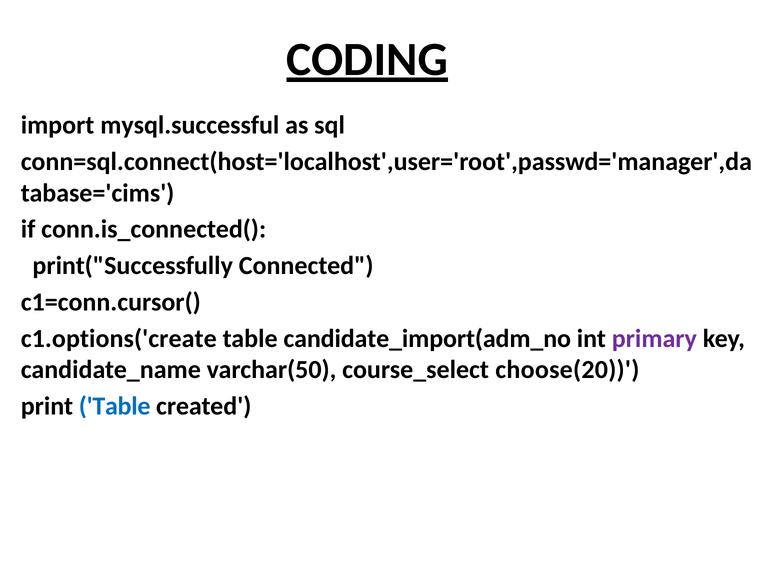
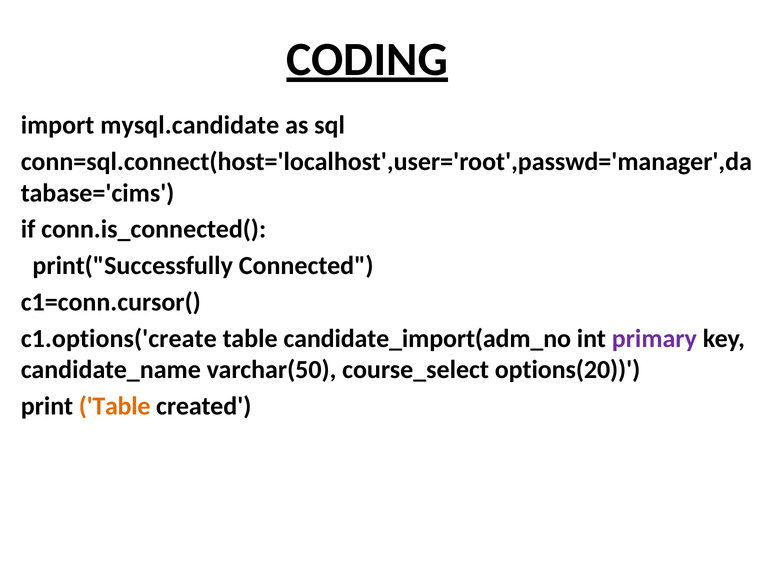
mysql.successful: mysql.successful -> mysql.candidate (190, 125)
choose(20: choose(20 -> options(20 (568, 370)
Table colour: blue -> orange (115, 406)
